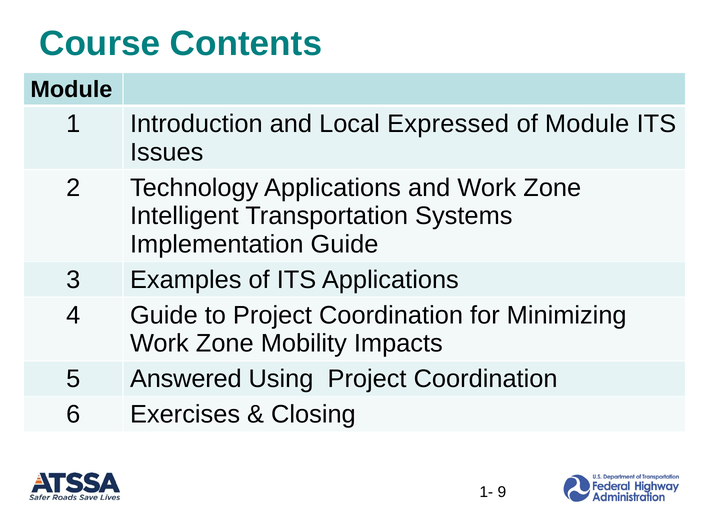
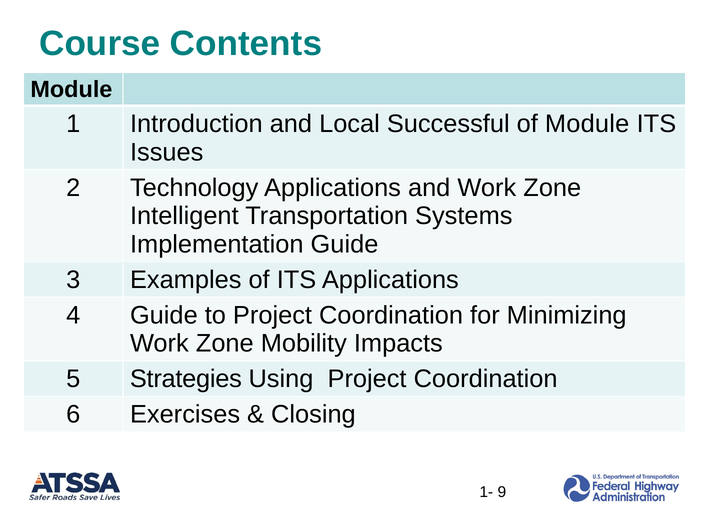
Expressed: Expressed -> Successful (448, 124)
Answered: Answered -> Strategies (186, 379)
